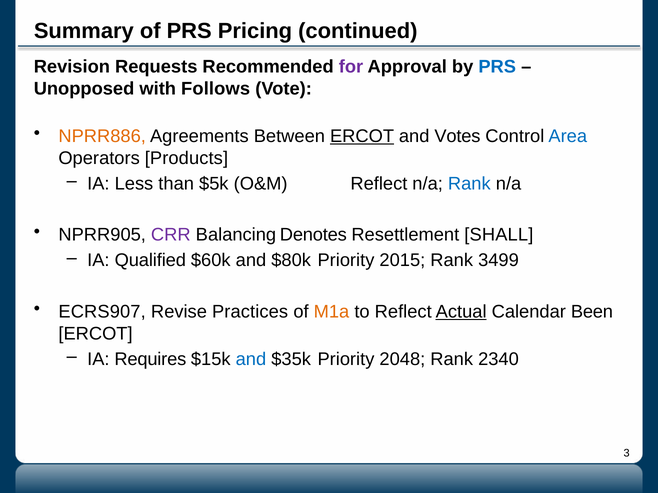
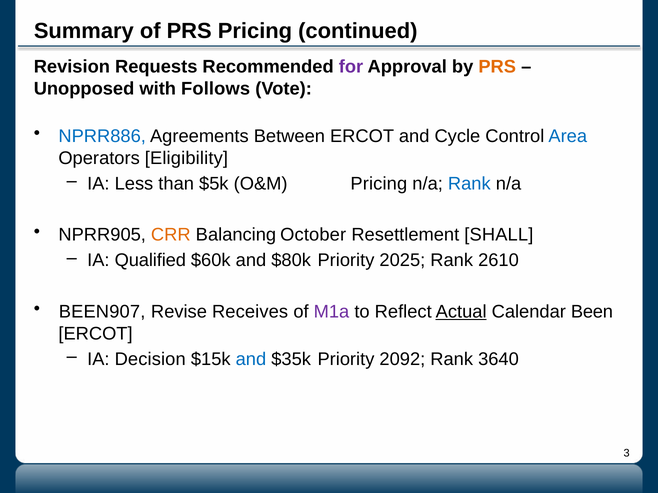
PRS colour: blue -> orange (497, 67)
NPRR886 colour: orange -> blue (102, 136)
ERCOT underline: present -> none (362, 136)
Votes: Votes -> Cycle (457, 136)
Products: Products -> Eligibility (186, 158)
O&M Reflect: Reflect -> Pricing (379, 184)
CRR colour: purple -> orange (171, 235)
Denotes: Denotes -> October (313, 235)
2015: 2015 -> 2025 (402, 261)
3499: 3499 -> 2610 (498, 261)
ECRS907: ECRS907 -> BEEN907 (102, 312)
Practices: Practices -> Receives (250, 312)
M1a colour: orange -> purple (331, 312)
Requires: Requires -> Decision (150, 359)
2048: 2048 -> 2092 (402, 359)
2340: 2340 -> 3640 (498, 359)
